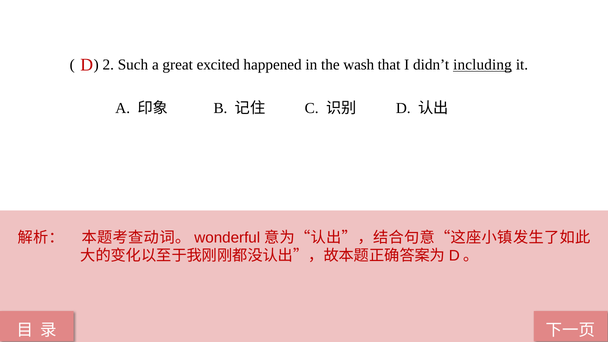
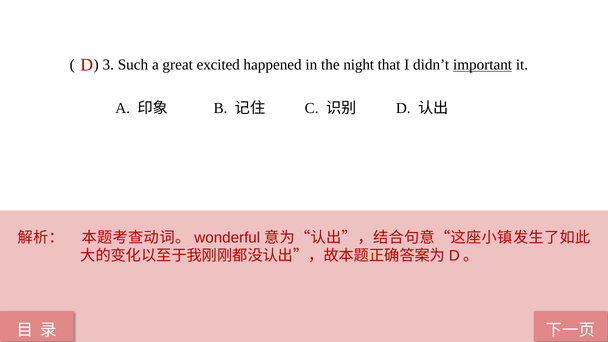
2: 2 -> 3 (108, 65)
wash: wash -> night (359, 65)
including: including -> important (483, 65)
